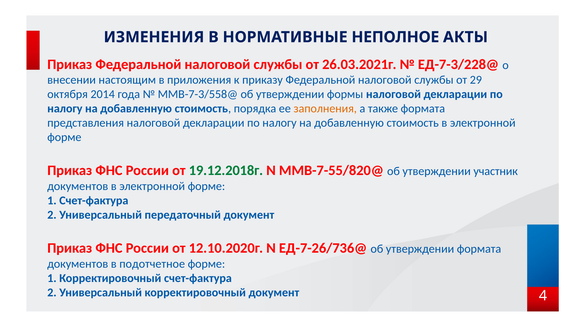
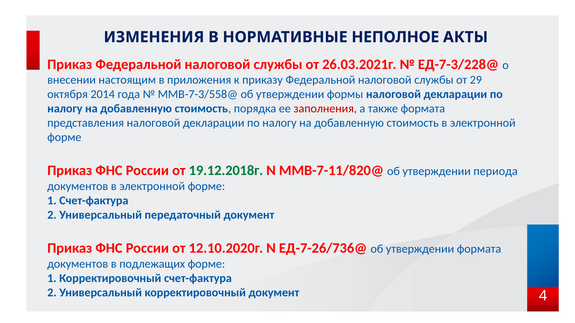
заполнения colour: orange -> red (325, 109)
ММВ-7-55/820@: ММВ-7-55/820@ -> ММВ-7-11/820@ (331, 171)
участник: участник -> периода (496, 172)
подотчетное: подотчетное -> подлежащих (152, 264)
